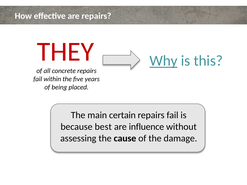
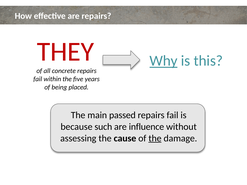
certain: certain -> passed (122, 115)
best: best -> such (103, 127)
the underline: none -> present (155, 138)
